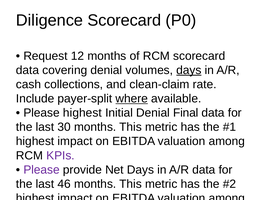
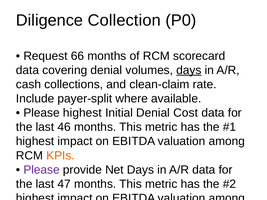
Diligence Scorecard: Scorecard -> Collection (124, 20)
12: 12 -> 66 (78, 56)
where underline: present -> none (132, 99)
Denial Final: Final -> Cost (186, 113)
30: 30 -> 46 (64, 127)
KPIs colour: purple -> orange (60, 156)
46: 46 -> 47 (64, 184)
